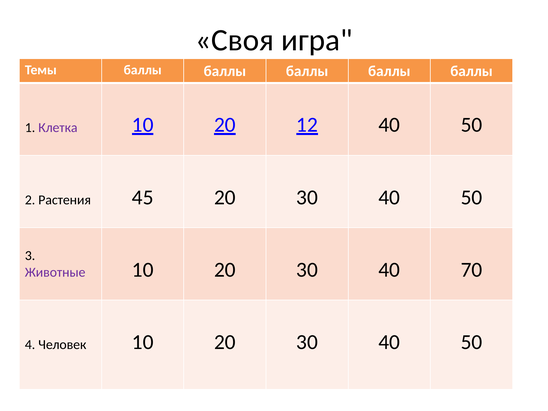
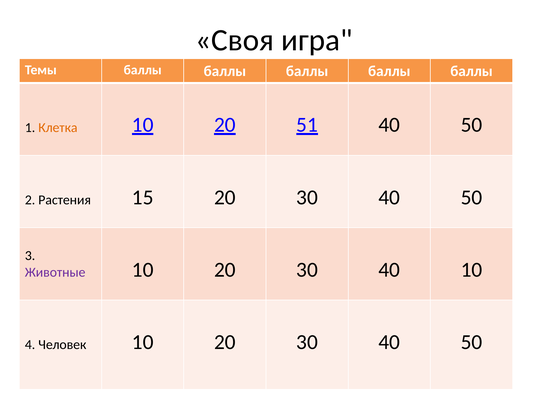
Клетка colour: purple -> orange (58, 128)
12: 12 -> 51 (307, 125)
45: 45 -> 15 (143, 197)
40 70: 70 -> 10 (472, 270)
